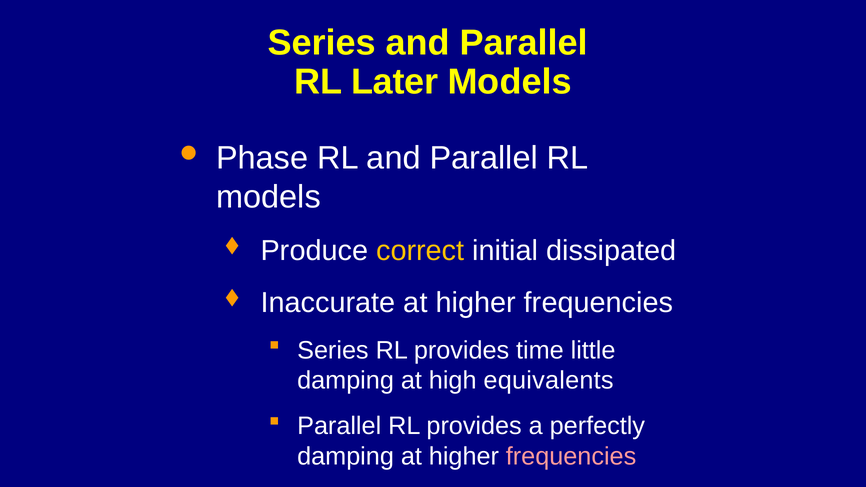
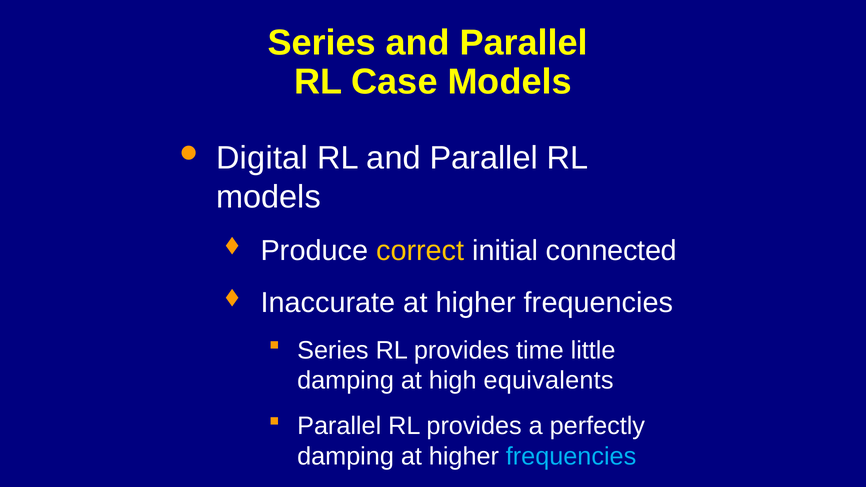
Later: Later -> Case (395, 82)
Phase: Phase -> Digital (262, 158)
dissipated: dissipated -> connected (611, 251)
frequencies colour: pink -> light blue (571, 456)
